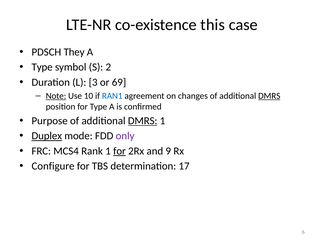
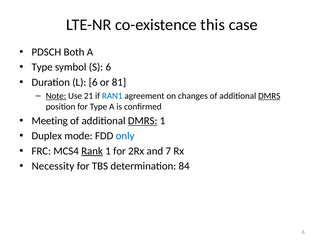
They: They -> Both (74, 52)
S 2: 2 -> 6 (108, 67)
L 3: 3 -> 6 (93, 82)
69: 69 -> 81 (119, 82)
10: 10 -> 21 (89, 96)
Purpose: Purpose -> Meeting (50, 121)
Duplex underline: present -> none (47, 136)
only colour: purple -> blue (125, 136)
Rank underline: none -> present (92, 151)
for underline: present -> none (120, 151)
9: 9 -> 7 (168, 151)
Configure: Configure -> Necessity (53, 166)
17: 17 -> 84 (184, 166)
